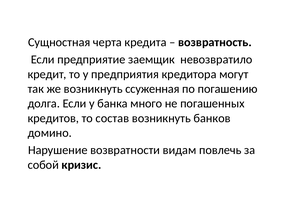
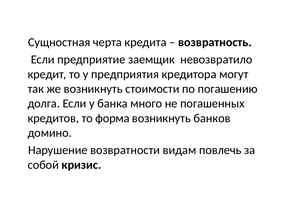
ссуженная: ссуженная -> стоимости (152, 89)
состав: состав -> форма (112, 118)
